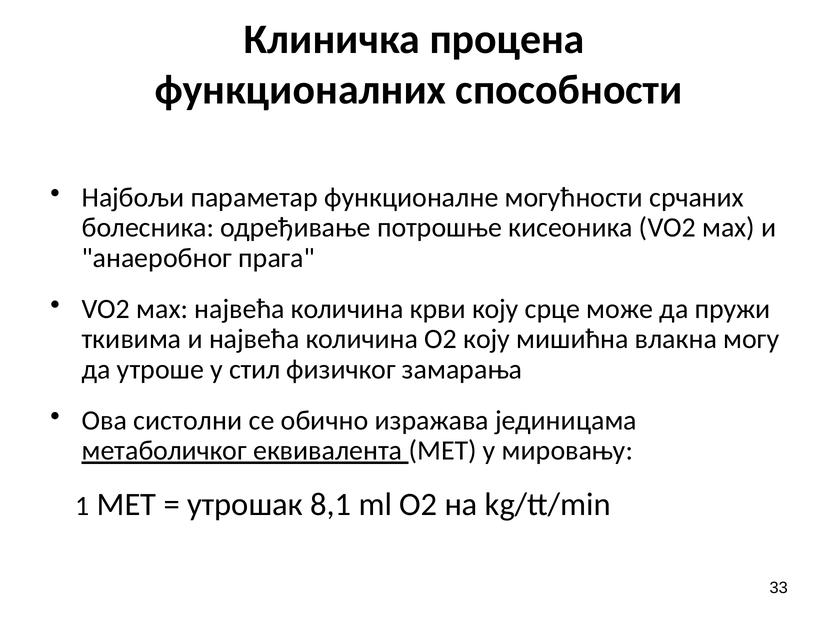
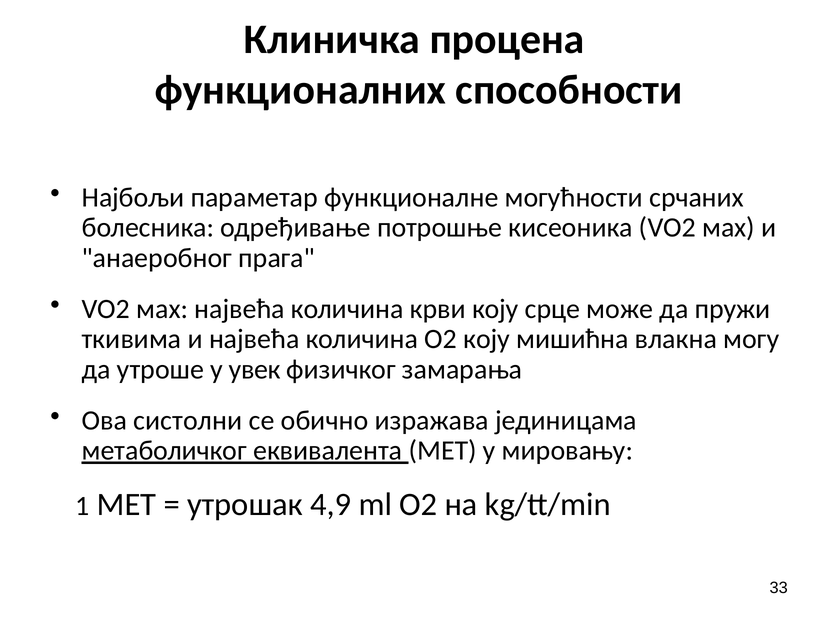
стил: стил -> увек (255, 369)
8,1: 8,1 -> 4,9 (331, 504)
